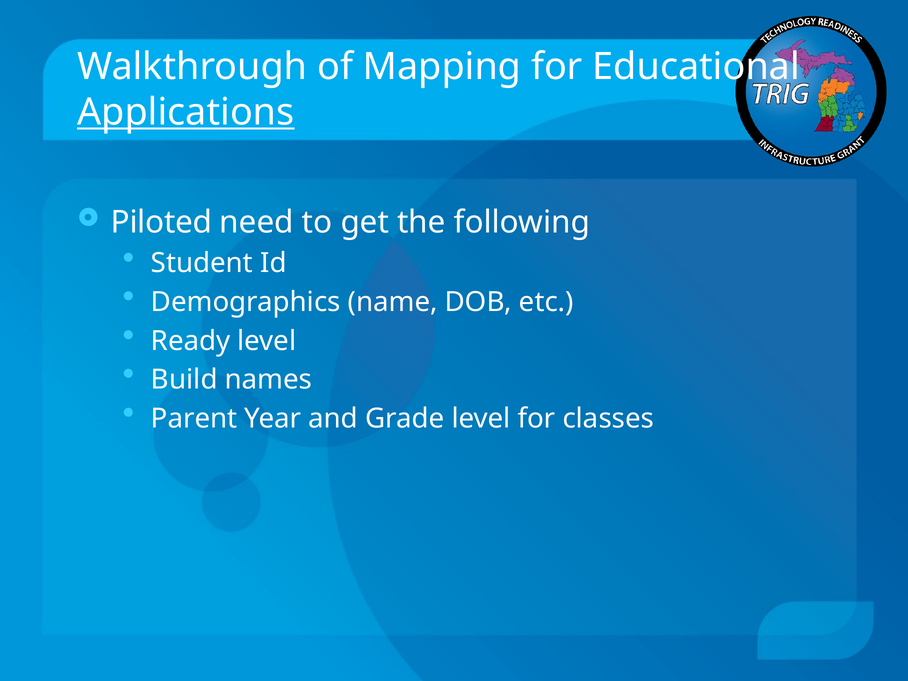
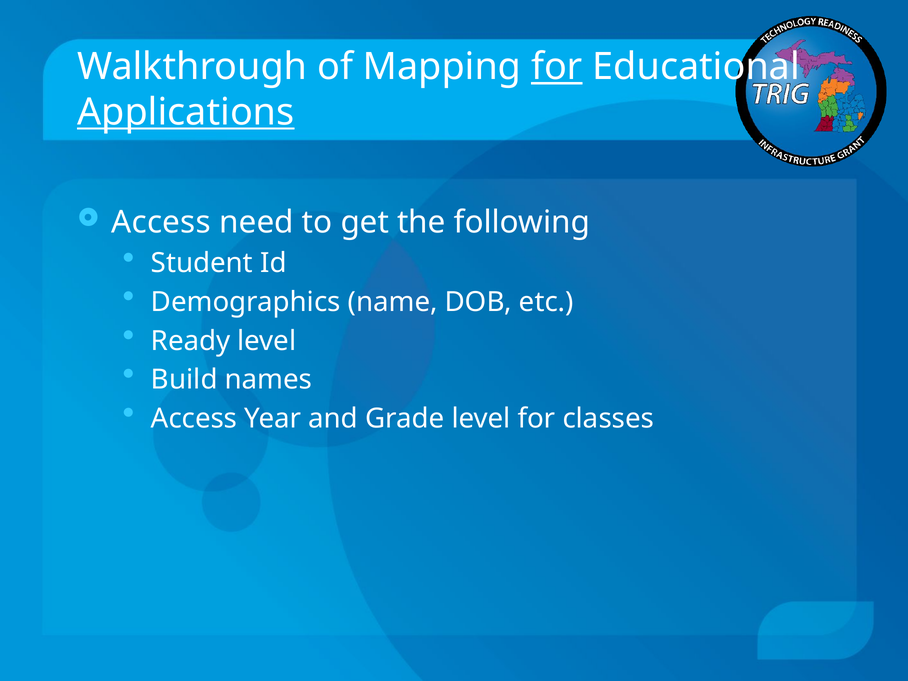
for underline: none -> present (557, 67)
Piloted: Piloted -> Access (161, 222)
Parent: Parent -> Access (194, 418)
